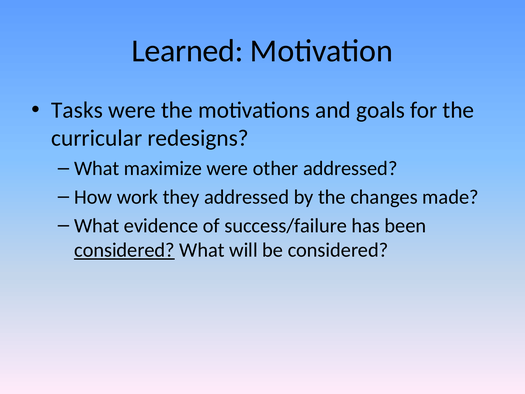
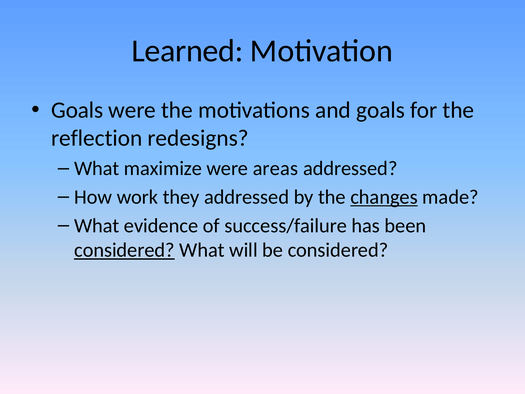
Tasks: Tasks -> Goals (77, 110)
curricular: curricular -> reflection (97, 138)
other: other -> areas (275, 168)
changes underline: none -> present (384, 197)
